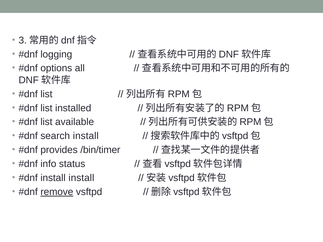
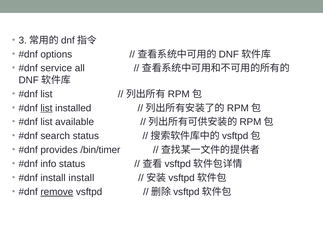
logging: logging -> options (56, 54)
options: options -> service (56, 68)
list underline: none -> present (46, 108)
search install: install -> status (86, 136)
